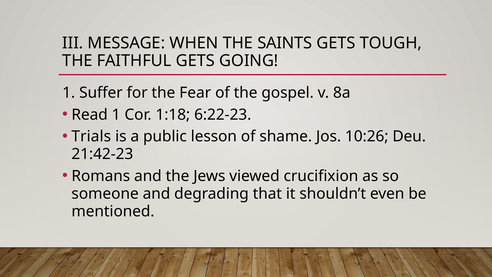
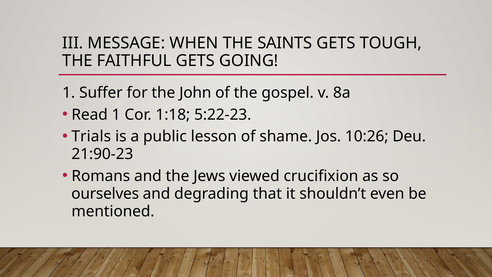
Fear: Fear -> John (195, 93)
6:22-23: 6:22-23 -> 5:22-23 (223, 115)
21:42-23: 21:42-23 -> 21:90-23 (102, 154)
someone: someone -> ourselves (105, 194)
